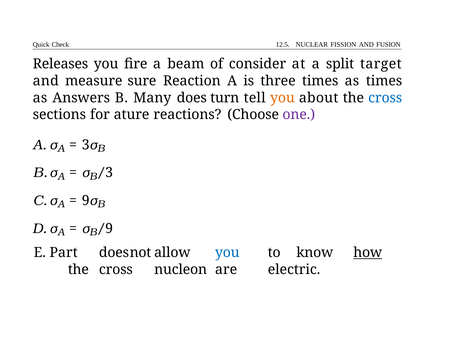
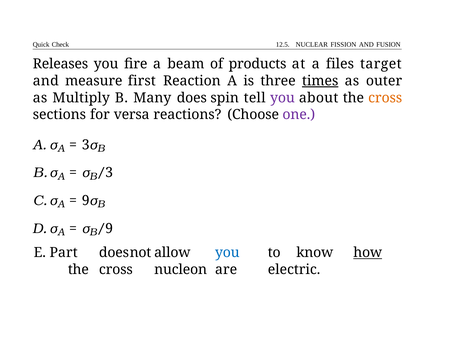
consider: consider -> products (258, 64)
split: split -> files (340, 64)
sure: sure -> first (142, 81)
times underline: none -> present (320, 81)
as times: times -> outer (384, 81)
Answers: Answers -> Multiply (81, 98)
turn: turn -> spin (225, 98)
you colour: orange -> purple (282, 98)
cross colour: blue -> orange (385, 98)
ature: ature -> versa (132, 115)
